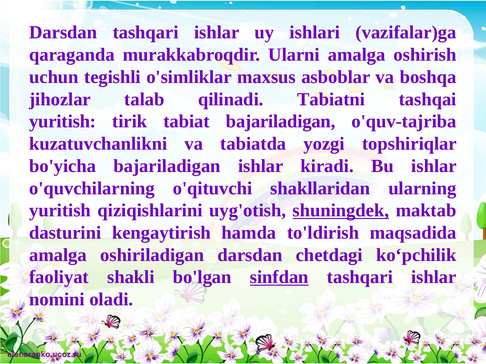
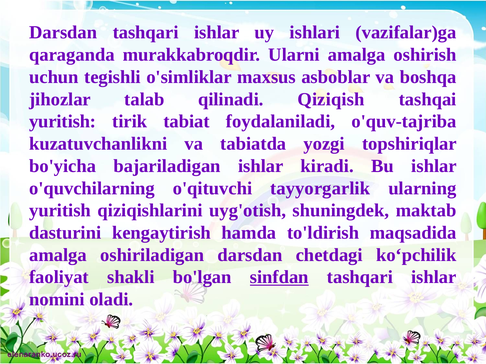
Tabiatni: Tabiatni -> Qiziqish (331, 99)
tabiat bajariladigan: bajariladigan -> foydalaniladi (281, 122)
shakllaridan: shakllaridan -> tayyorgarlik (320, 188)
shuningdek underline: present -> none (341, 211)
